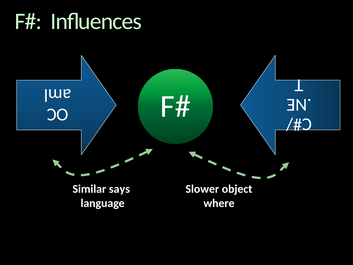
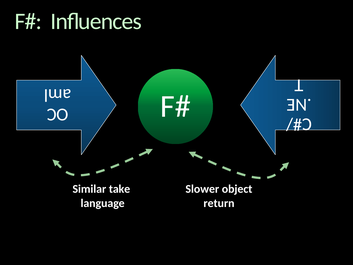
says: says -> take (119, 189)
where: where -> return (219, 203)
